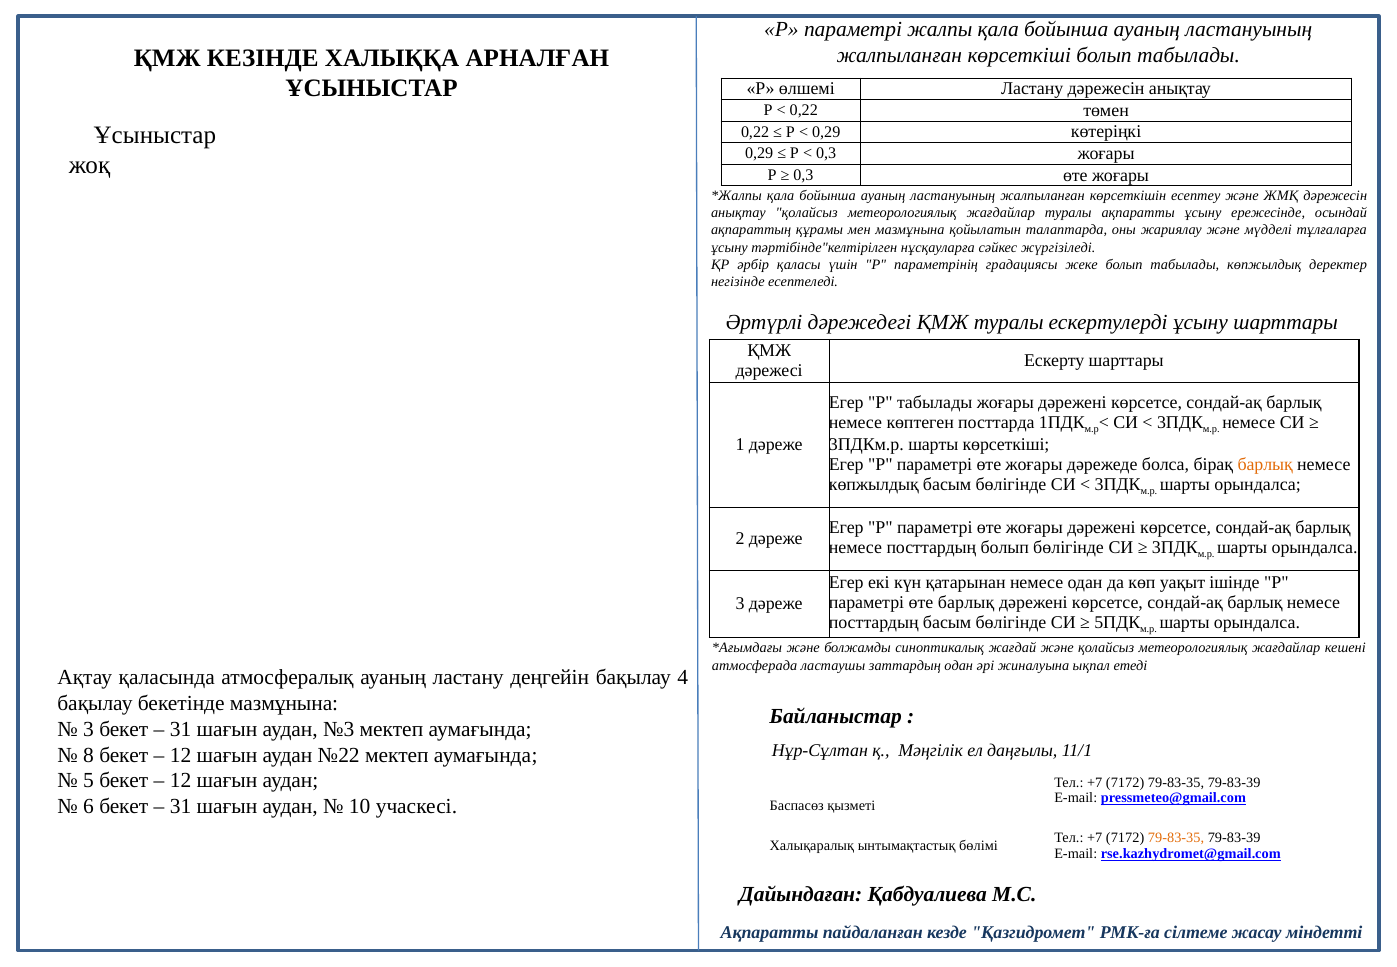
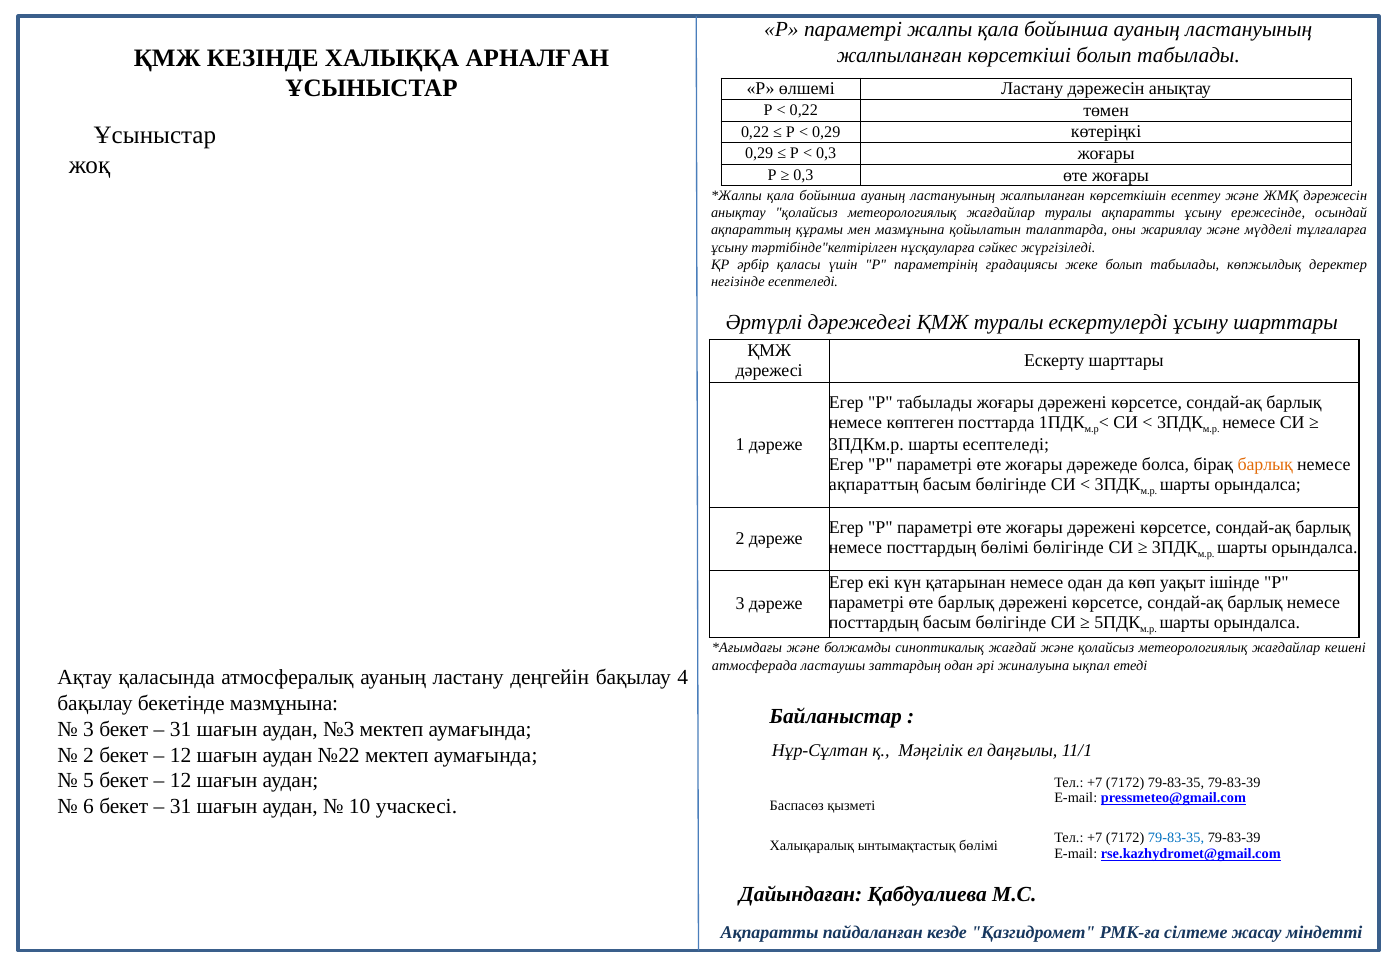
шарты көрсеткіші: көрсеткіші -> есептеледі (1006, 445)
көпжылдық: көпжылдық -> ақпараттың (874, 485)
посттардың болып: болып -> бөлімі (1005, 547)
8: 8 -> 2 (89, 755)
79-83-35 colour: orange -> blue (1176, 838)
